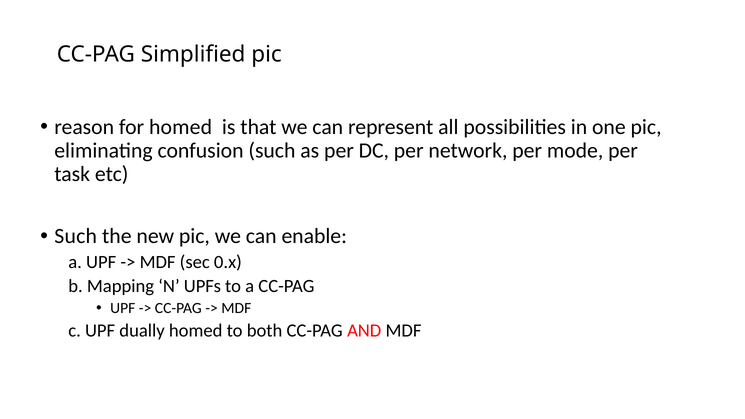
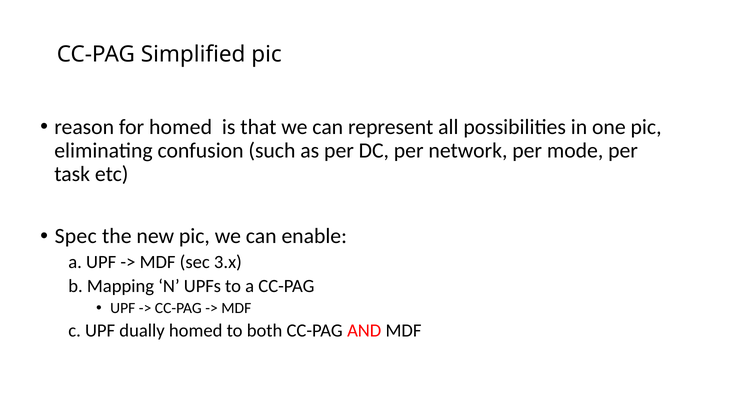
Such: Such -> Spec (76, 236)
0.x: 0.x -> 3.x (228, 262)
